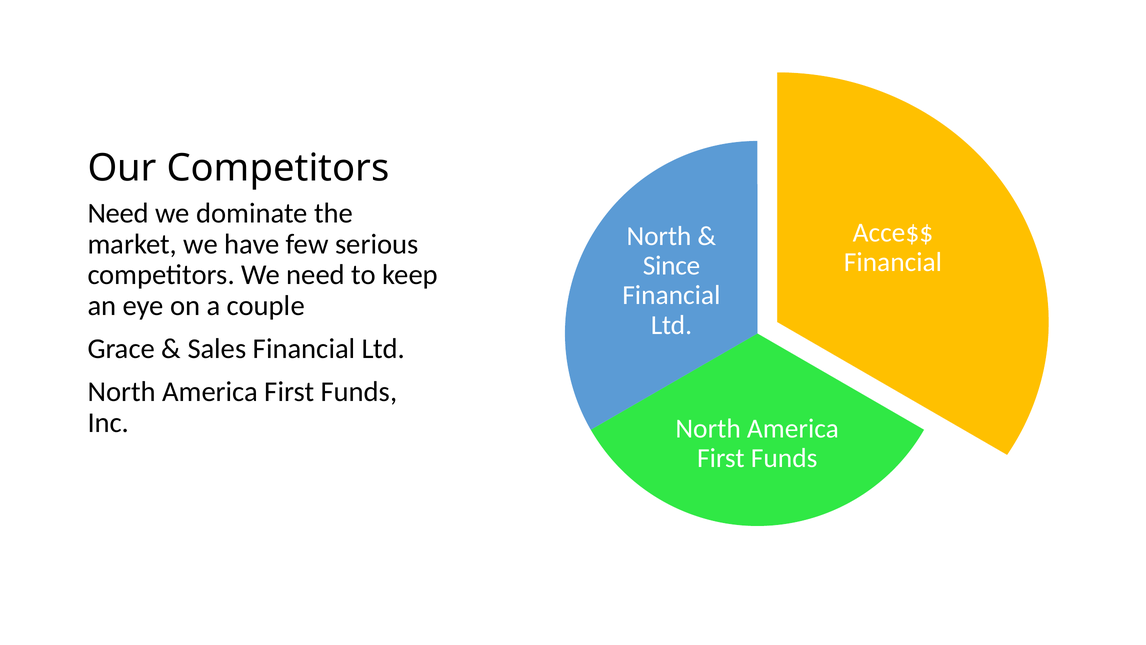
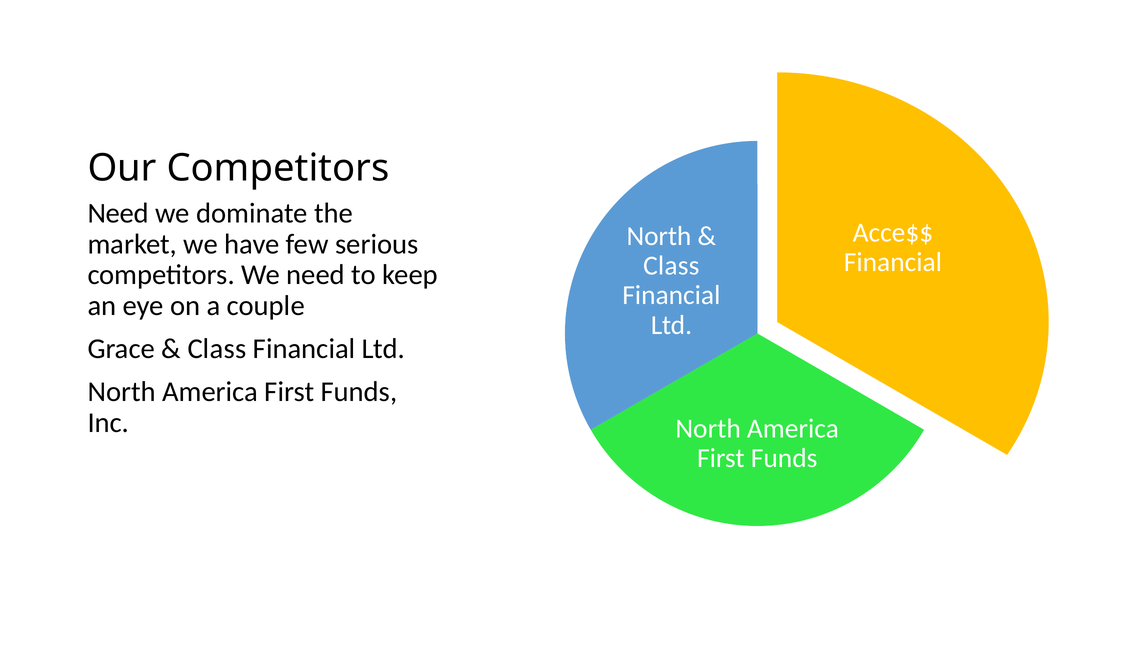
Since: Since -> Class (671, 266)
Sales: Sales -> Class (217, 349)
